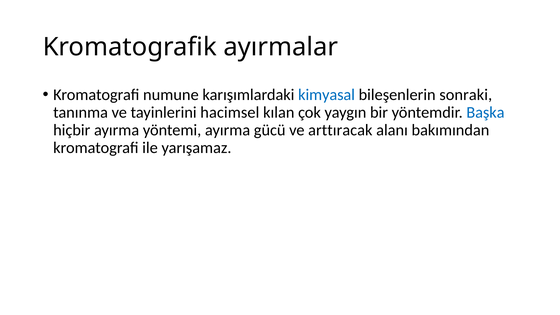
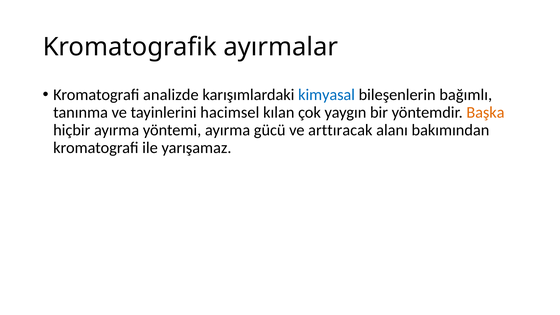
numune: numune -> analizde (171, 95)
sonraki: sonraki -> bağımlı (466, 95)
Başka colour: blue -> orange (485, 112)
